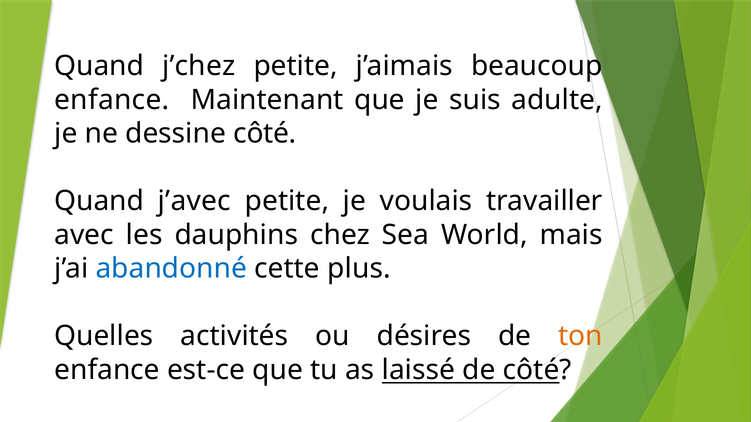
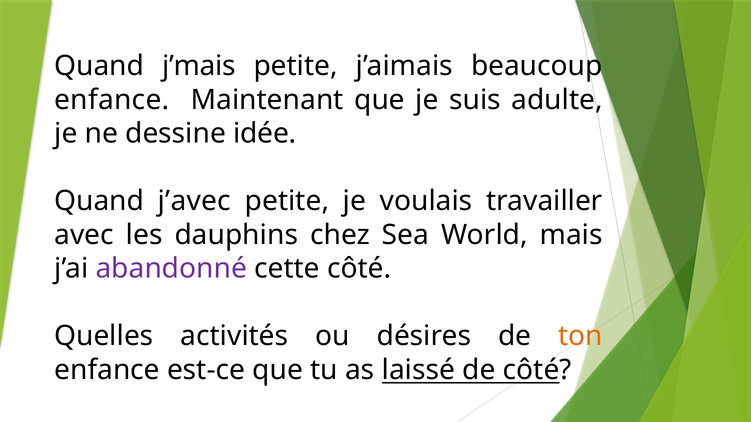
j’chez: j’chez -> j’mais (199, 66)
dessine côté: côté -> idée (265, 134)
abandonné colour: blue -> purple (171, 269)
cette plus: plus -> côté (359, 269)
